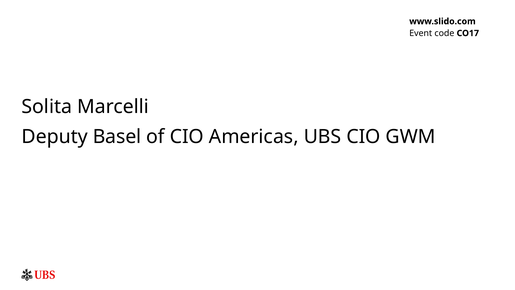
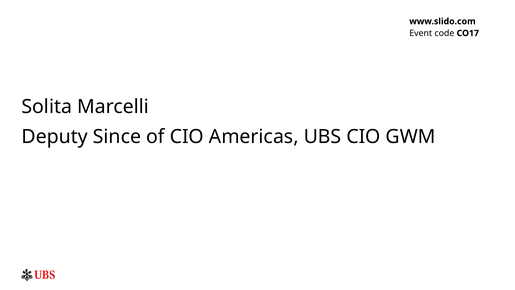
Basel: Basel -> Since (117, 137)
